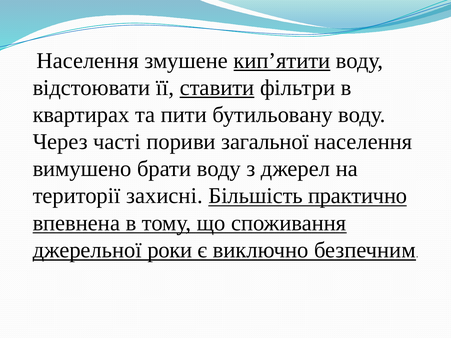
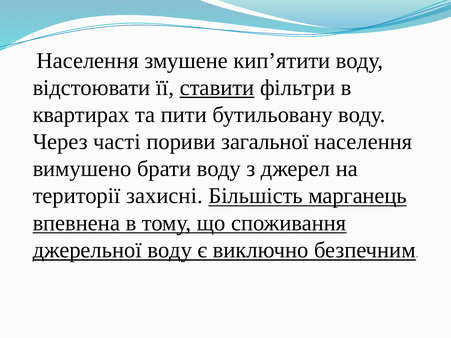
кип’ятити underline: present -> none (282, 61)
практично: практично -> марганець (358, 196)
джерельної роки: роки -> воду (170, 250)
